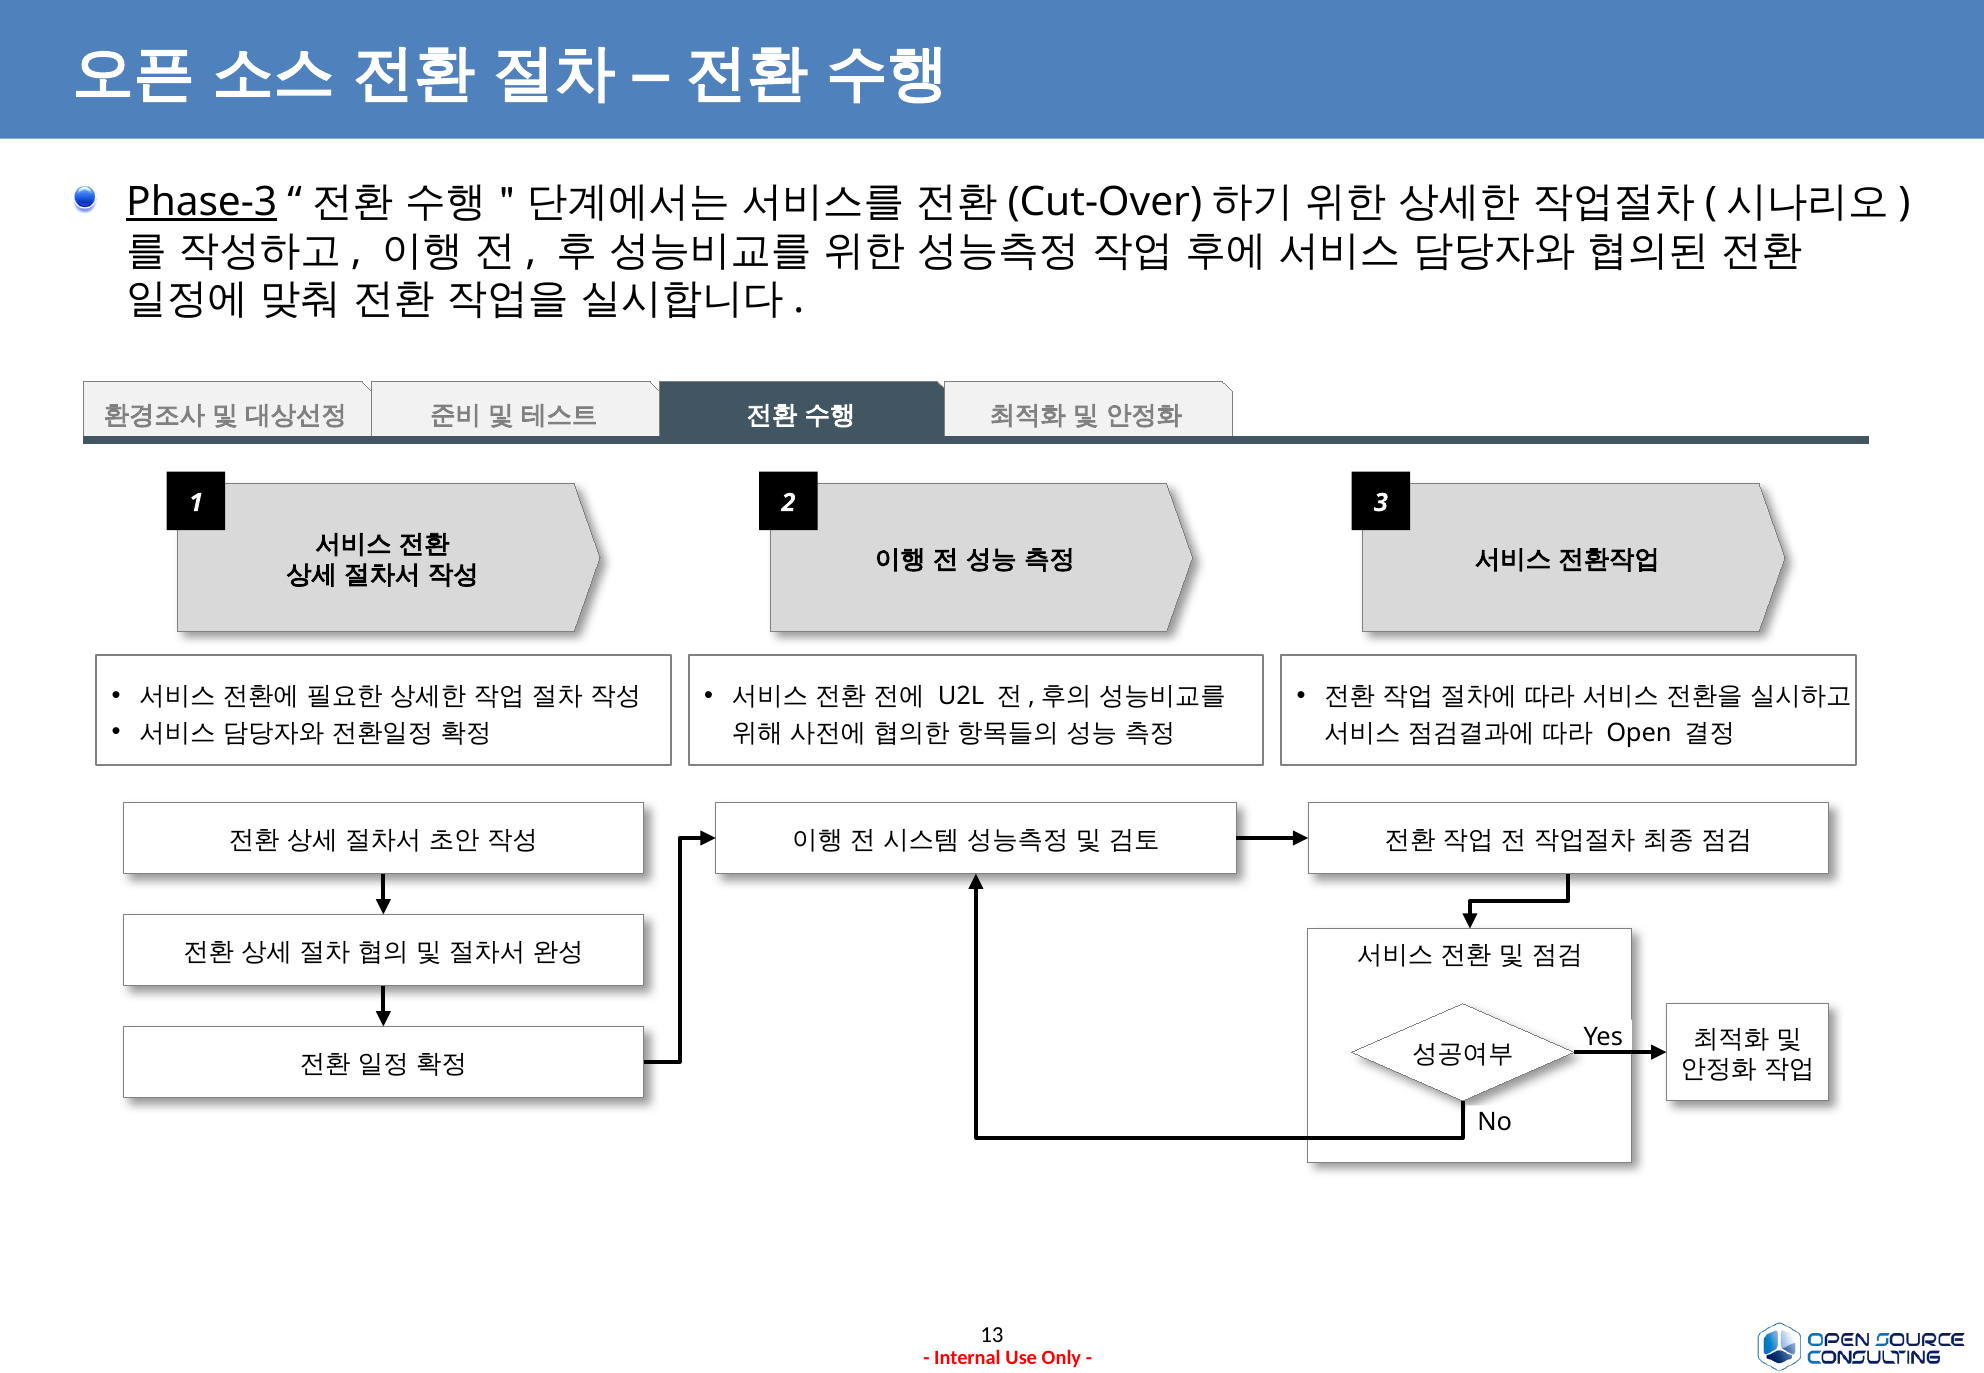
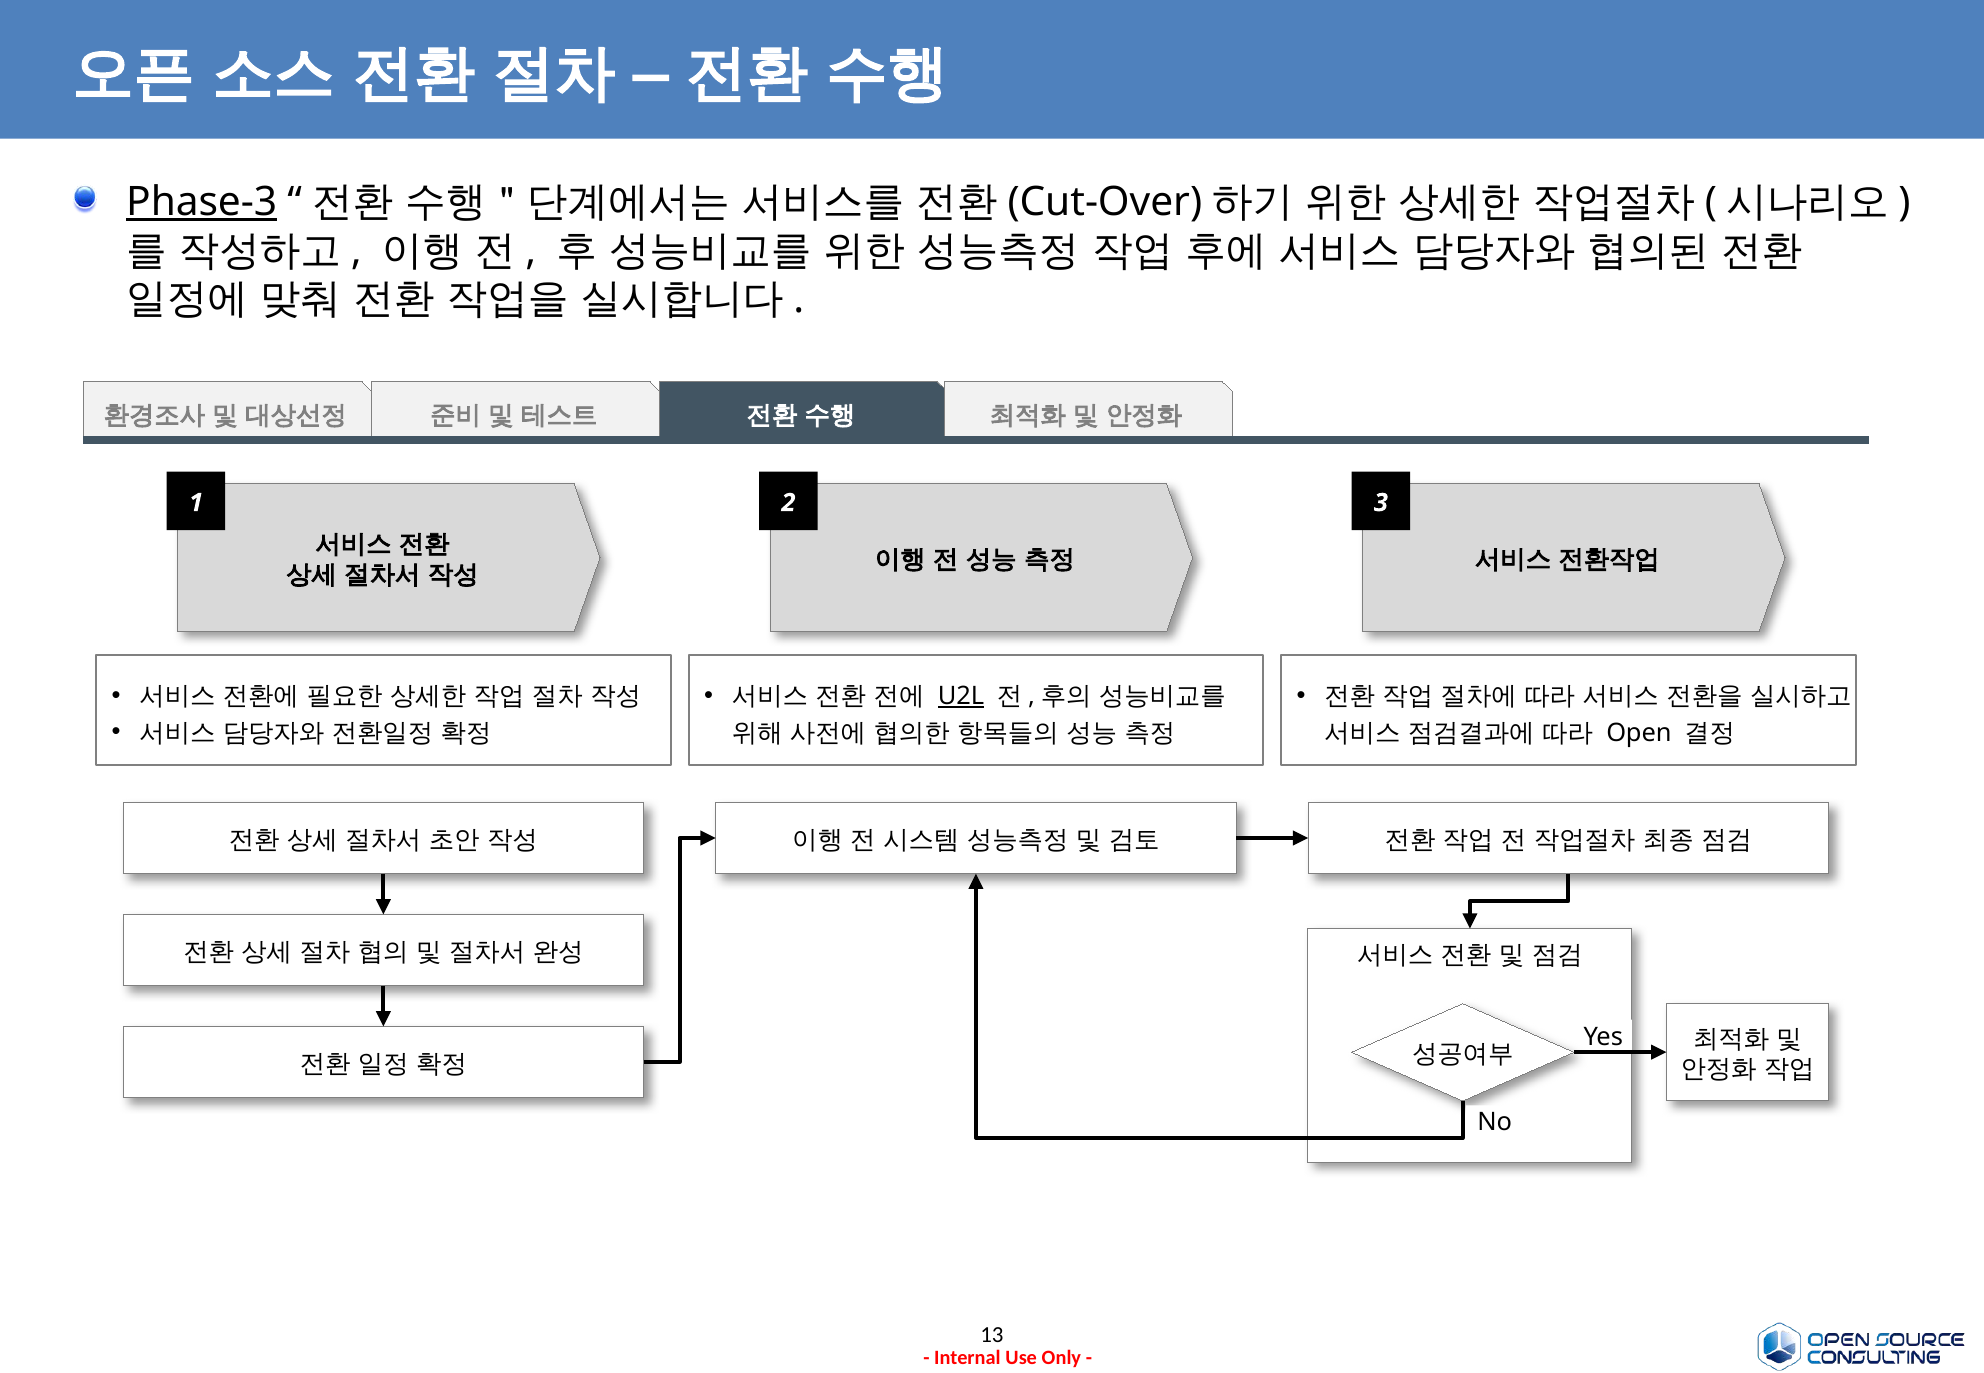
U2L underline: none -> present (961, 697)
